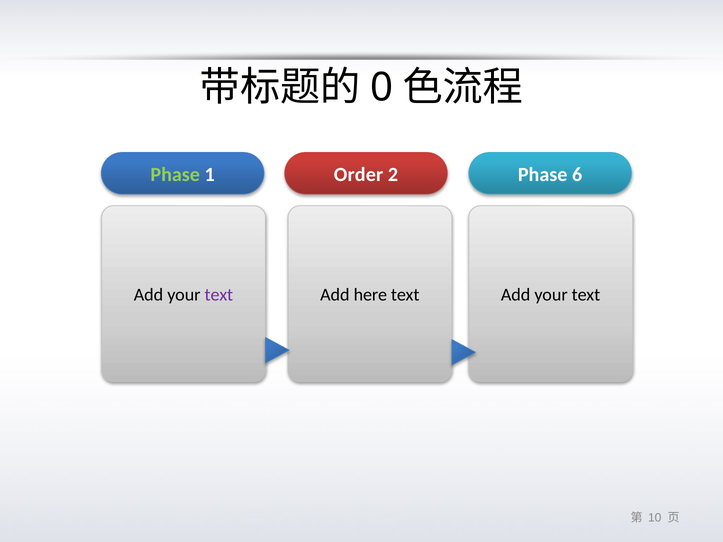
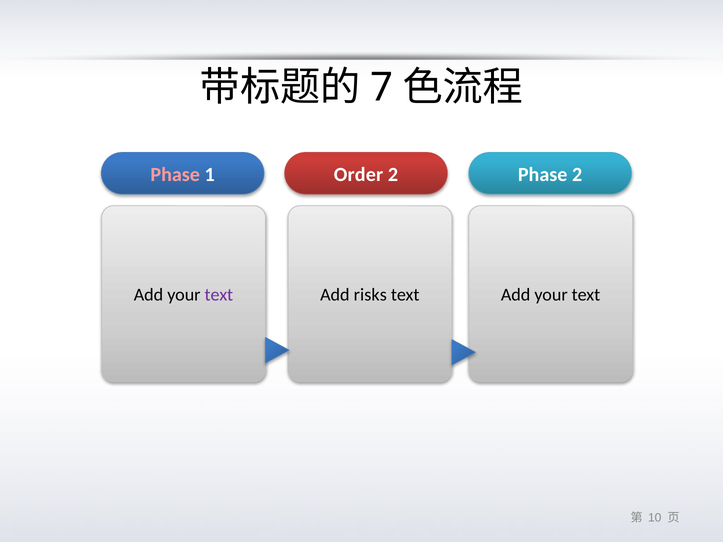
0: 0 -> 7 (382, 88)
Phase colour: light green -> pink (175, 175)
Phase 6: 6 -> 2 (577, 175)
here: here -> risks (370, 295)
